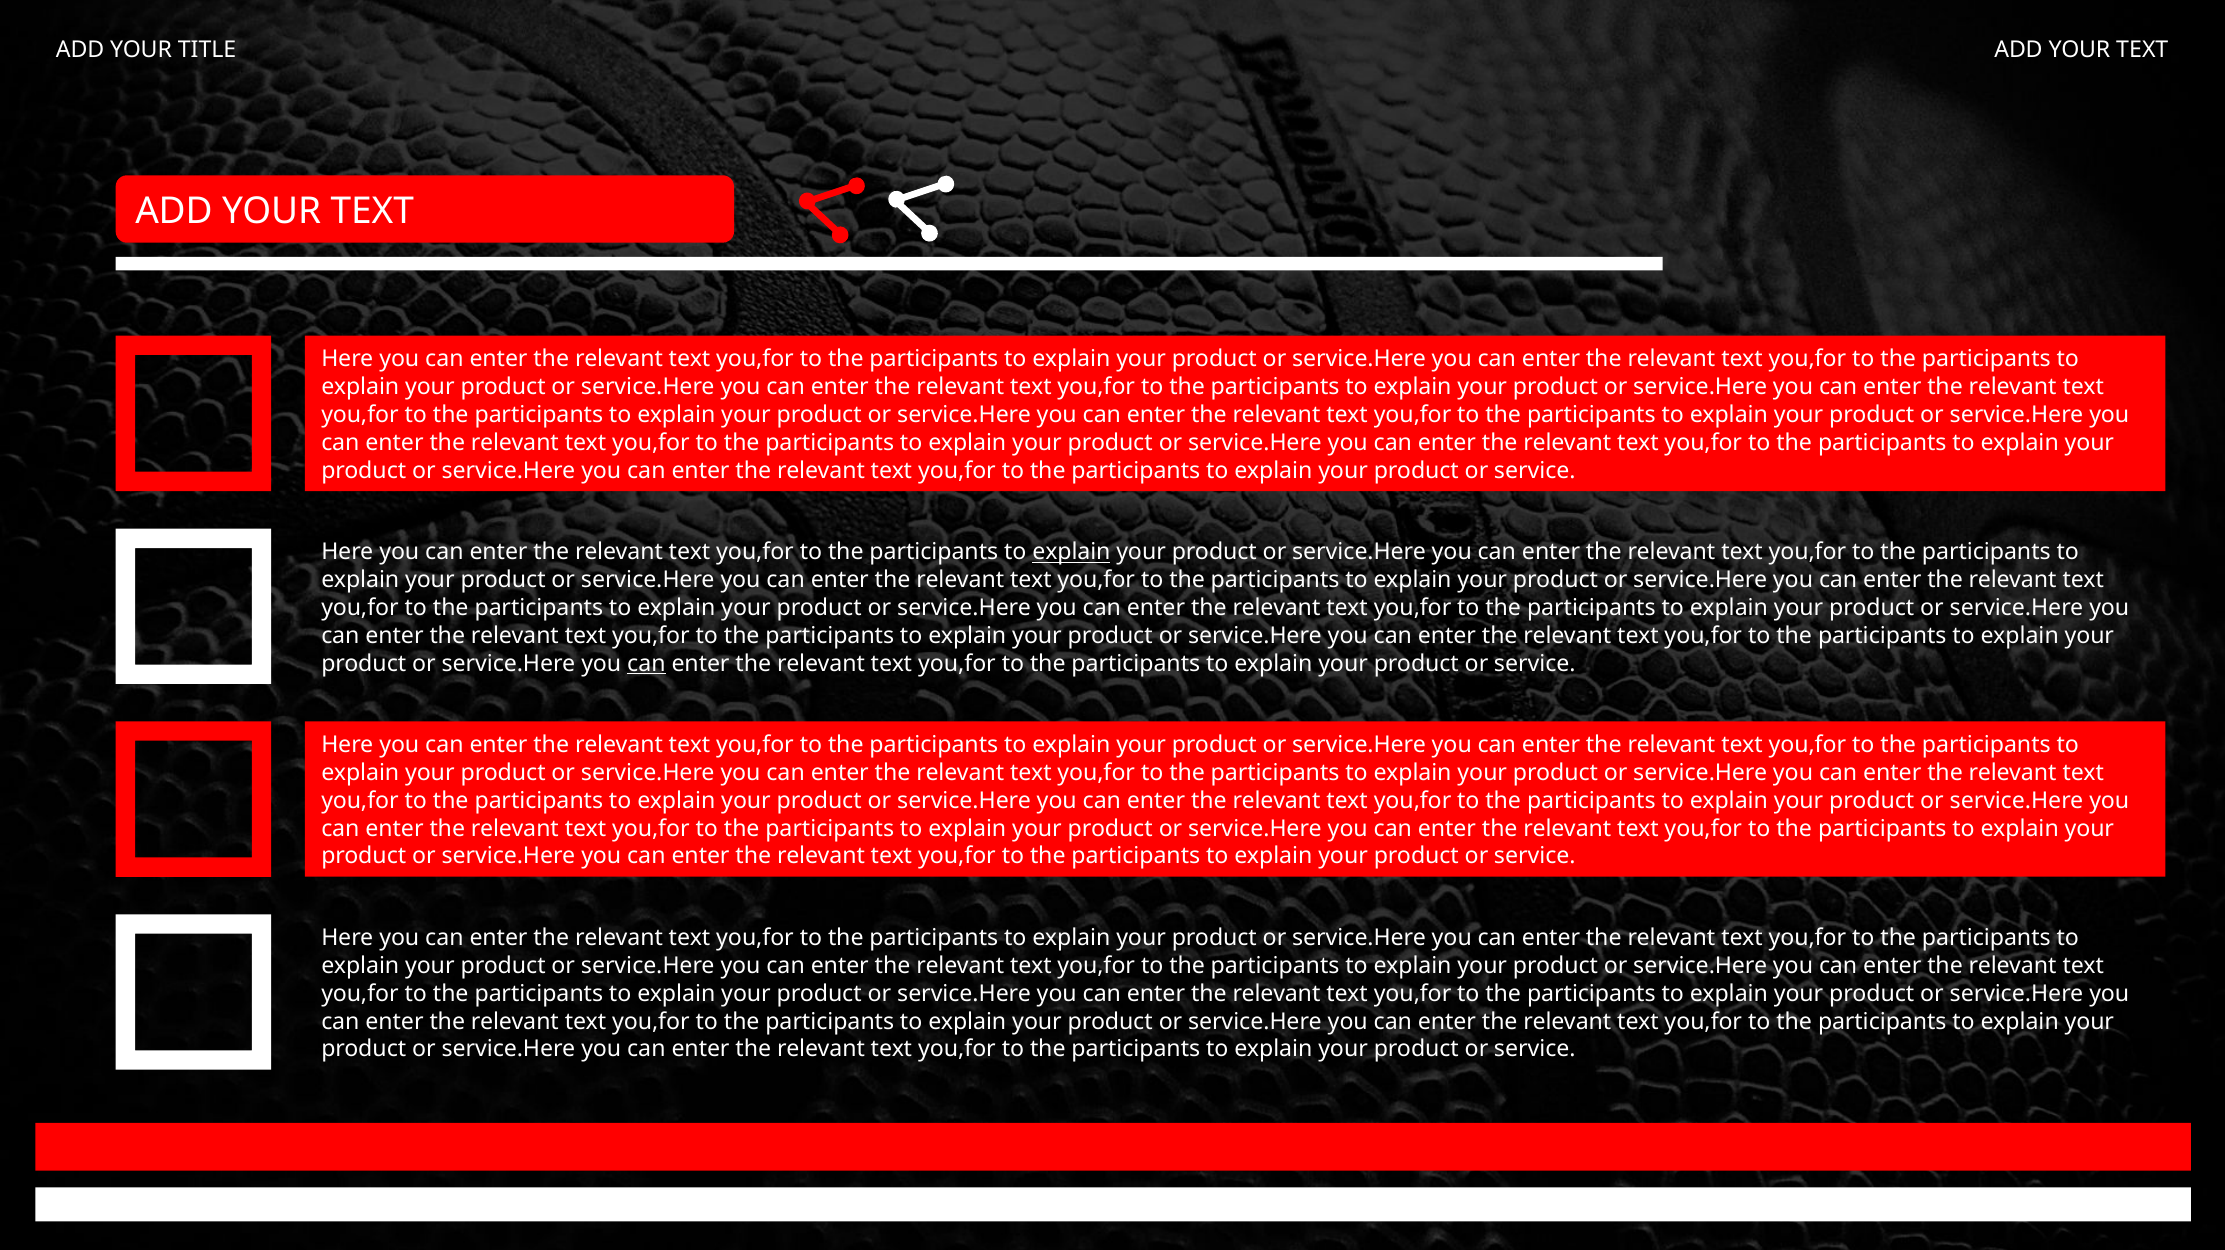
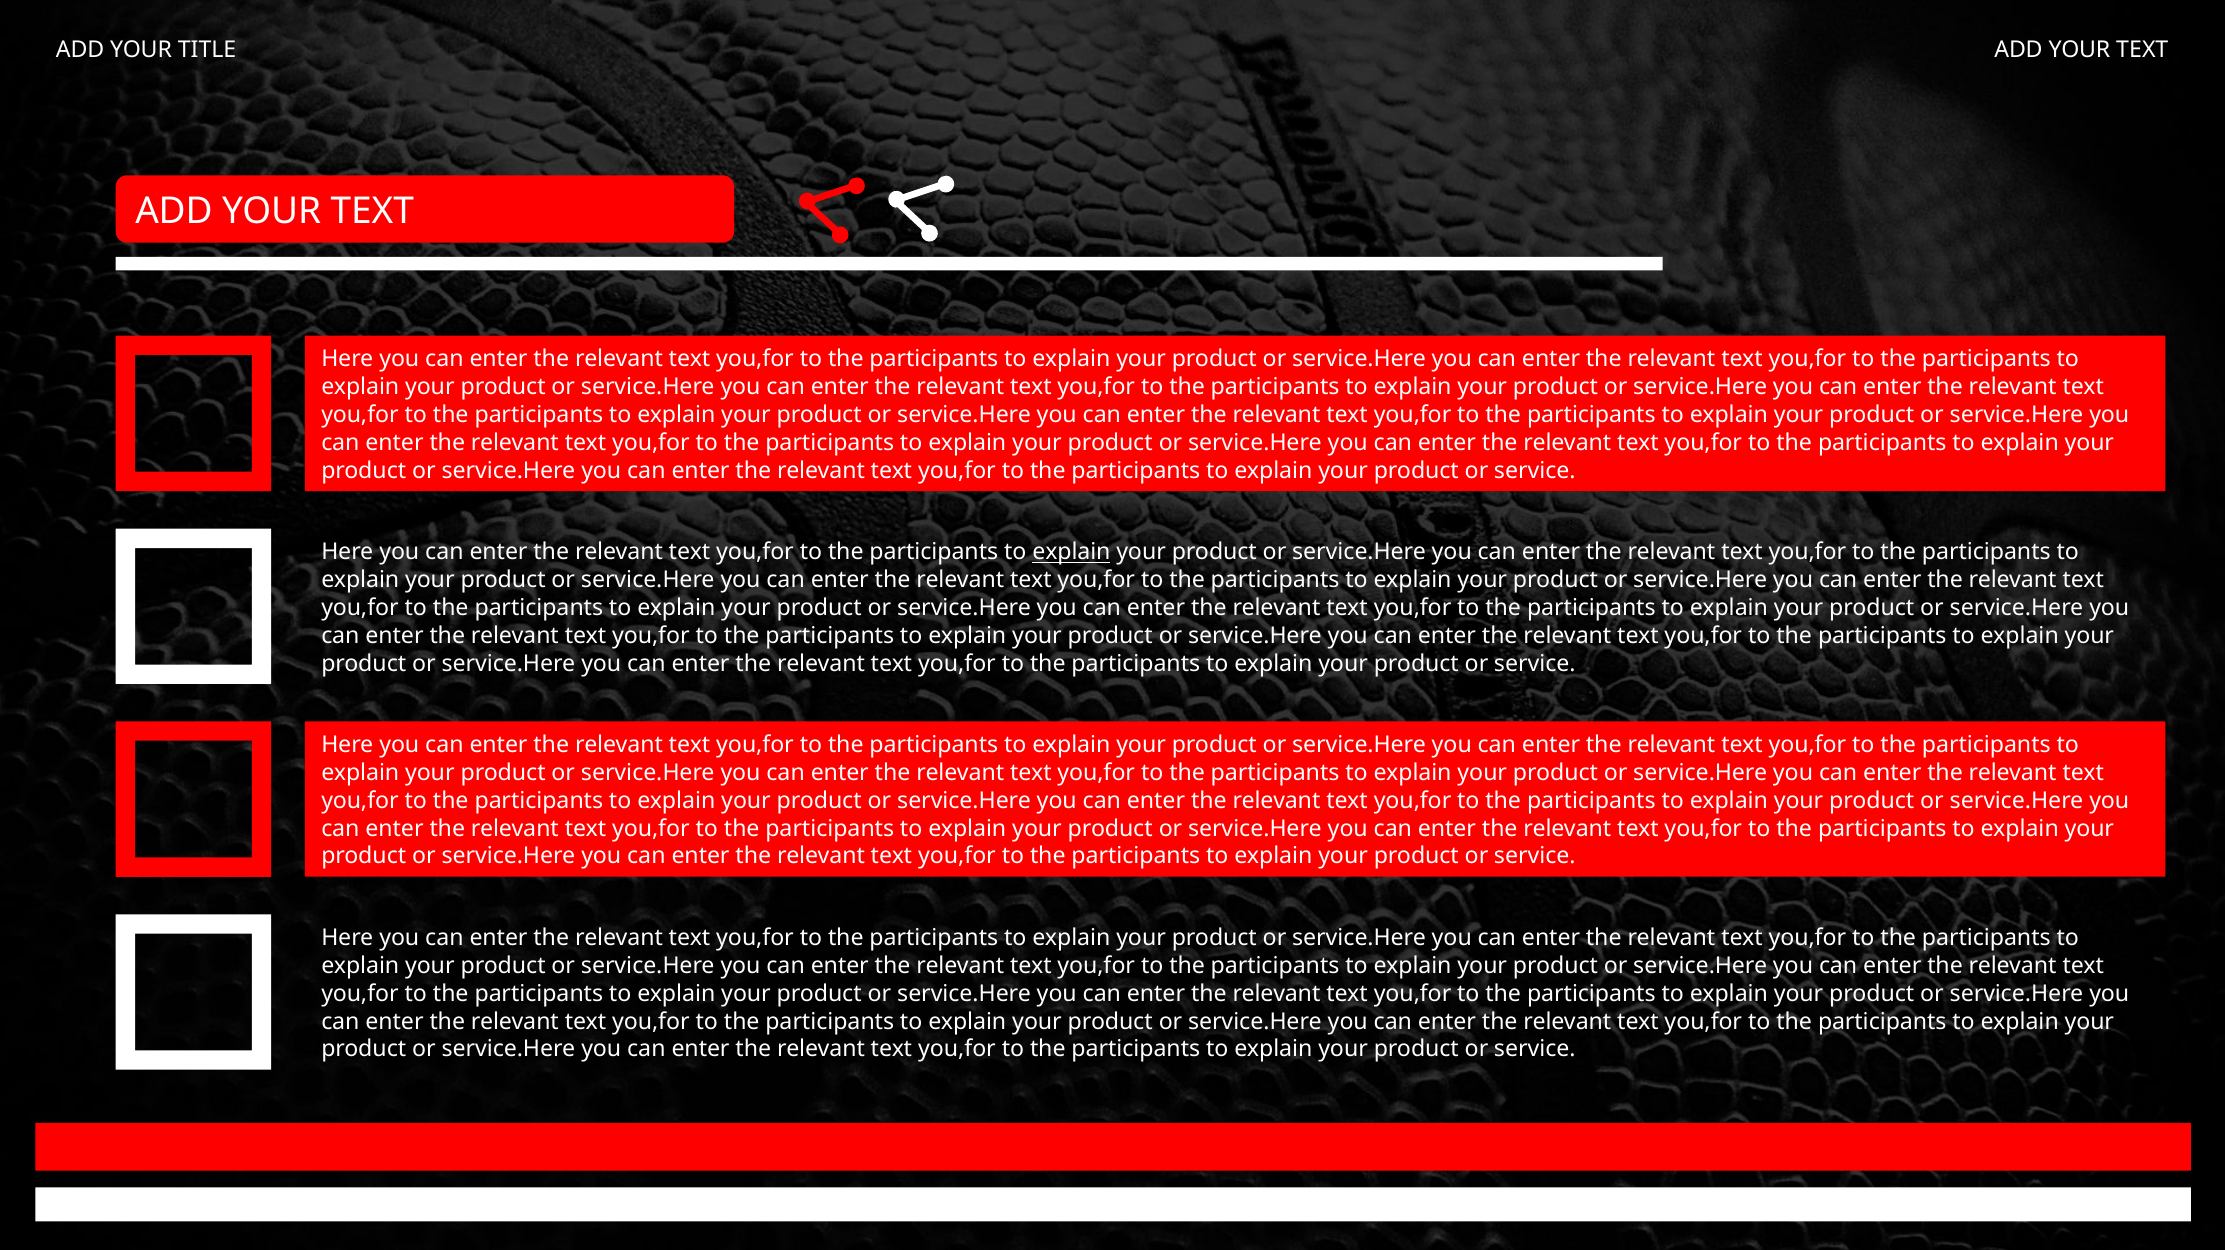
can underline: present -> none (646, 663)
